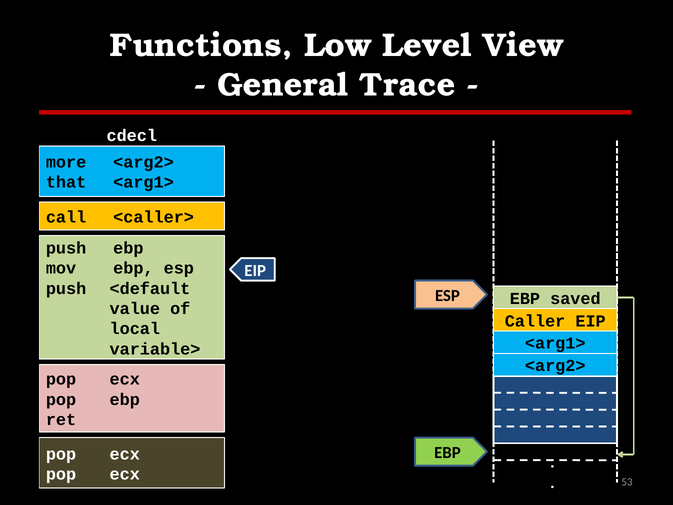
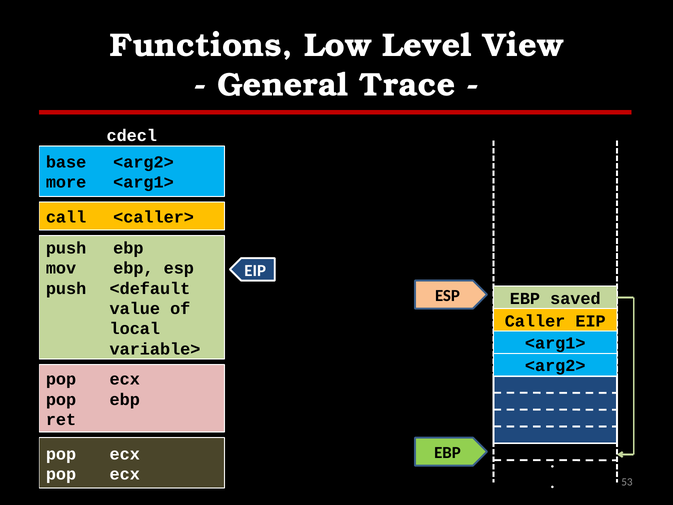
more: more -> base (66, 162)
that: that -> more (66, 182)
